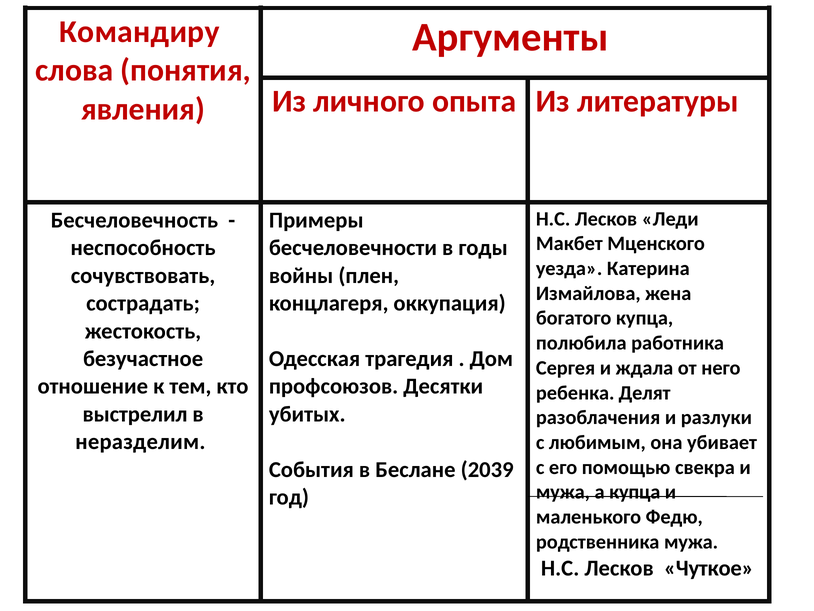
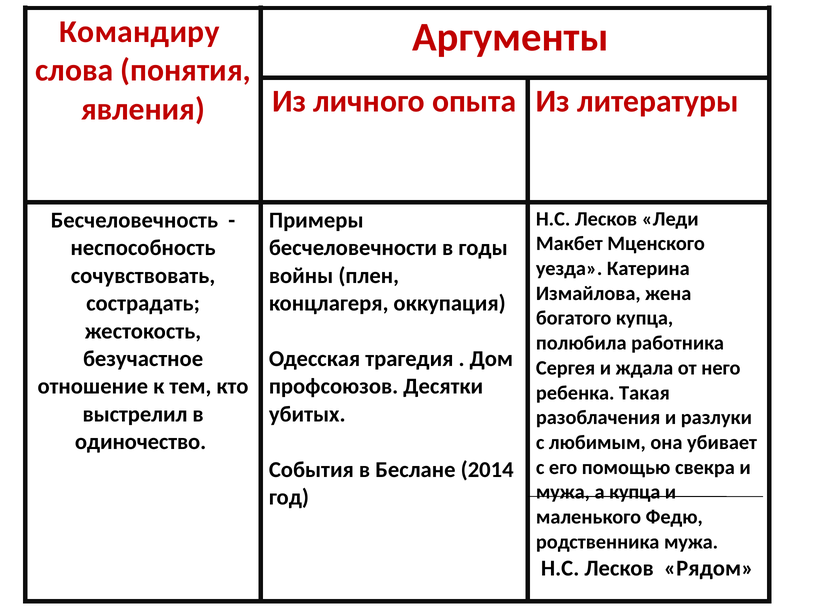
Делят: Делят -> Такая (644, 392)
неразделим: неразделим -> одиночество (141, 442)
2039: 2039 -> 2014 (487, 469)
Чуткое: Чуткое -> Рядом (709, 568)
